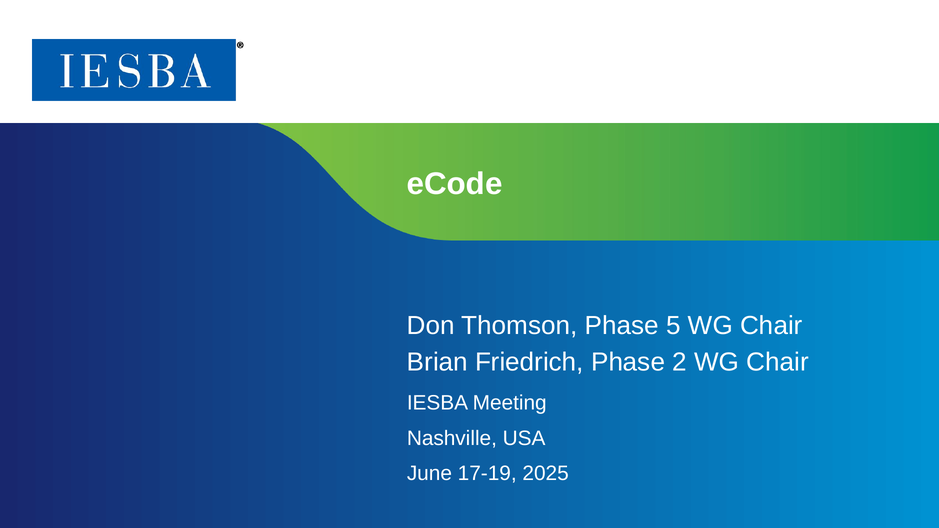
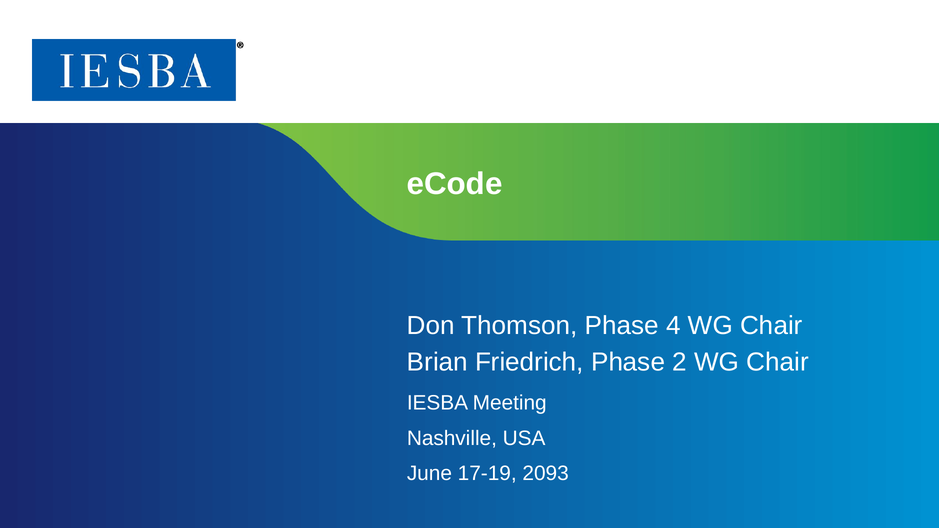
5: 5 -> 4 (673, 326)
2025: 2025 -> 2093 (546, 474)
